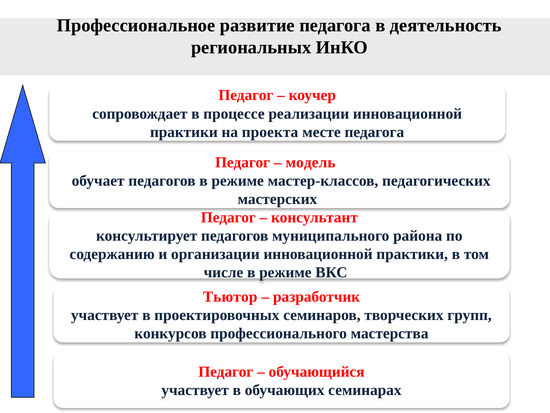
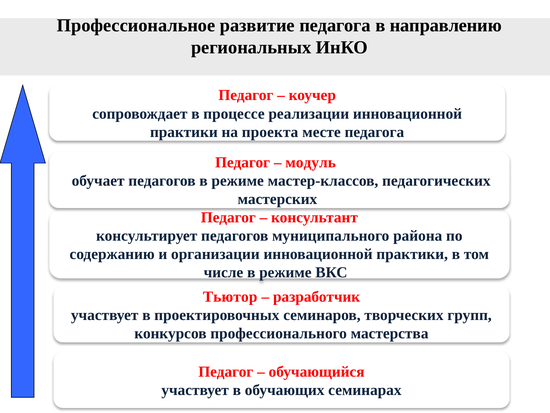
деятельность: деятельность -> направлению (446, 25)
модель: модель -> модуль (311, 162)
